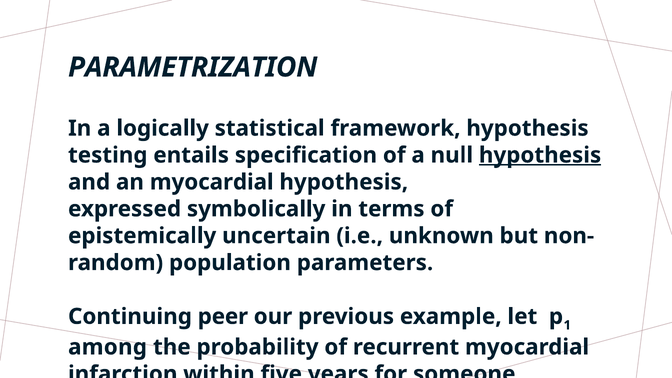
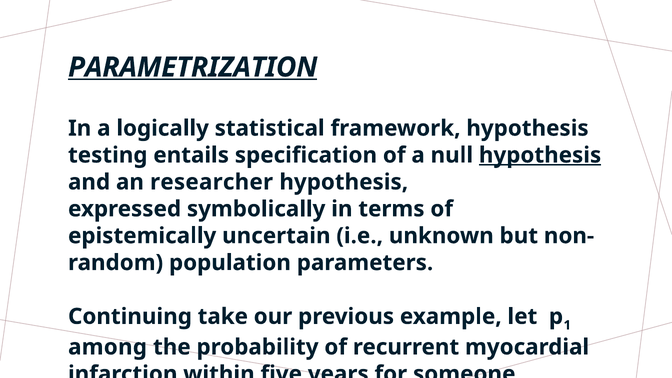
PARAMETRIZATION underline: none -> present (193, 67)
an myocardial: myocardial -> researcher (212, 182)
peer: peer -> take (223, 316)
